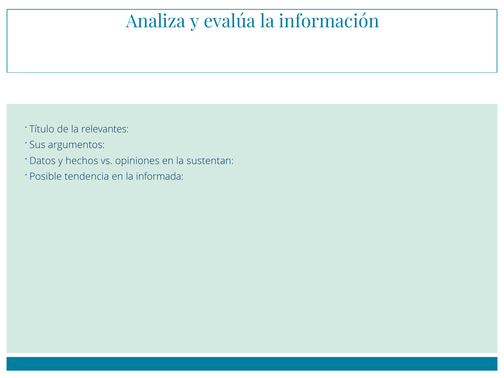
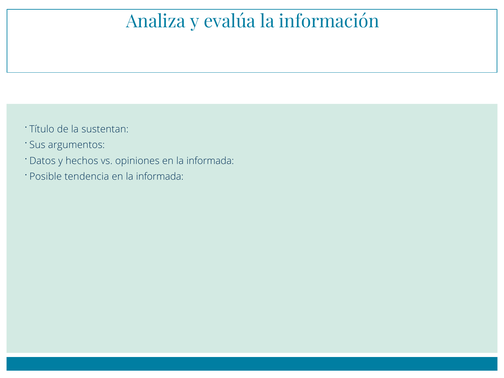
relevantes: relevantes -> sustentan (105, 129)
opiniones en la sustentan: sustentan -> informada (210, 161)
